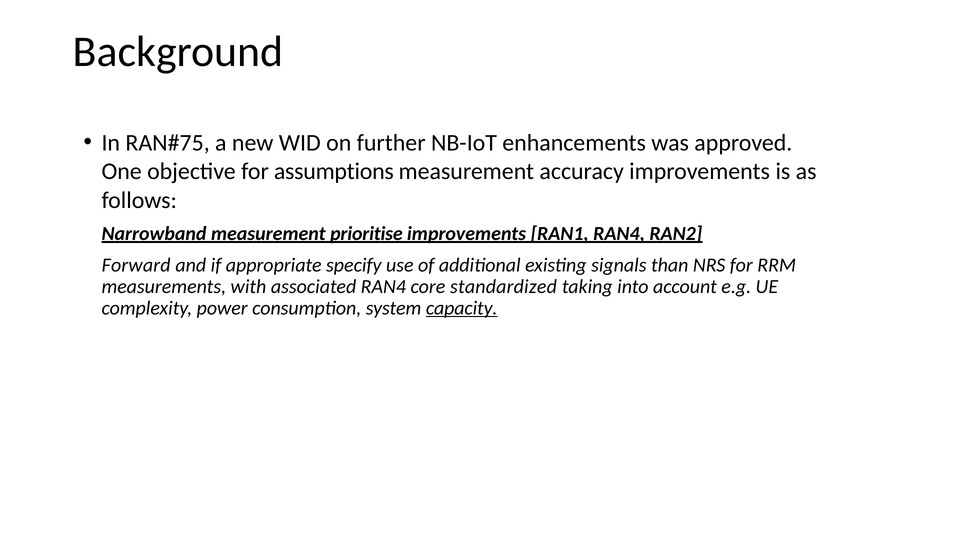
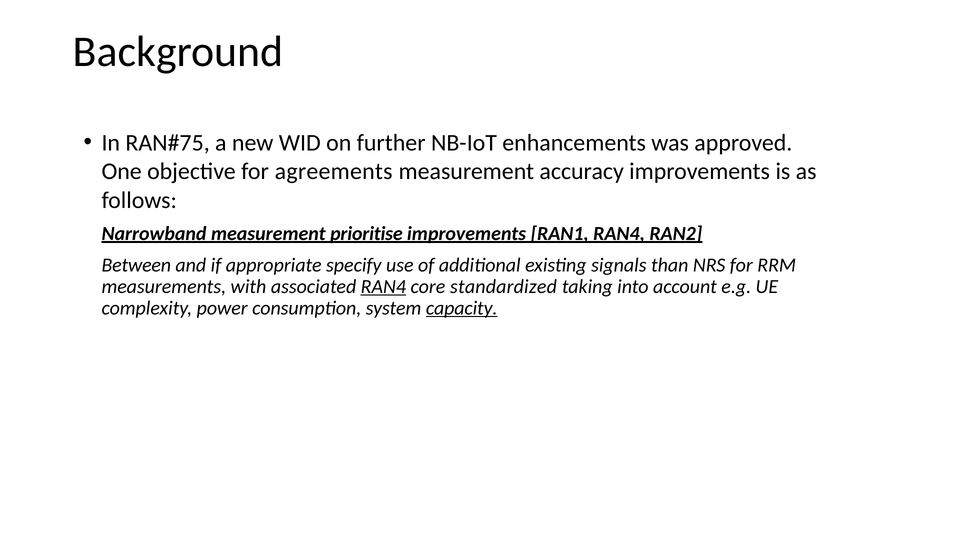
assumptions: assumptions -> agreements (334, 171)
Forward: Forward -> Between (136, 265)
RAN4 underline: none -> present (383, 286)
